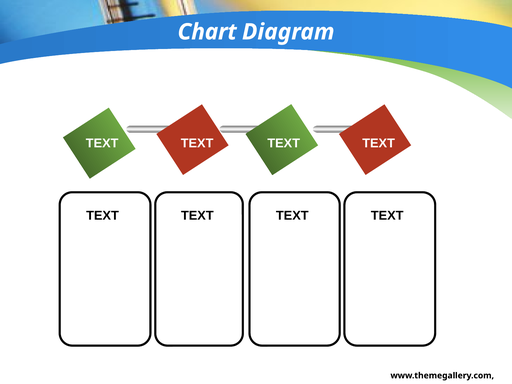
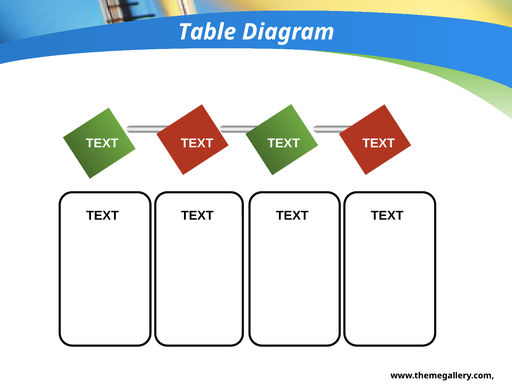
Chart: Chart -> Table (207, 32)
